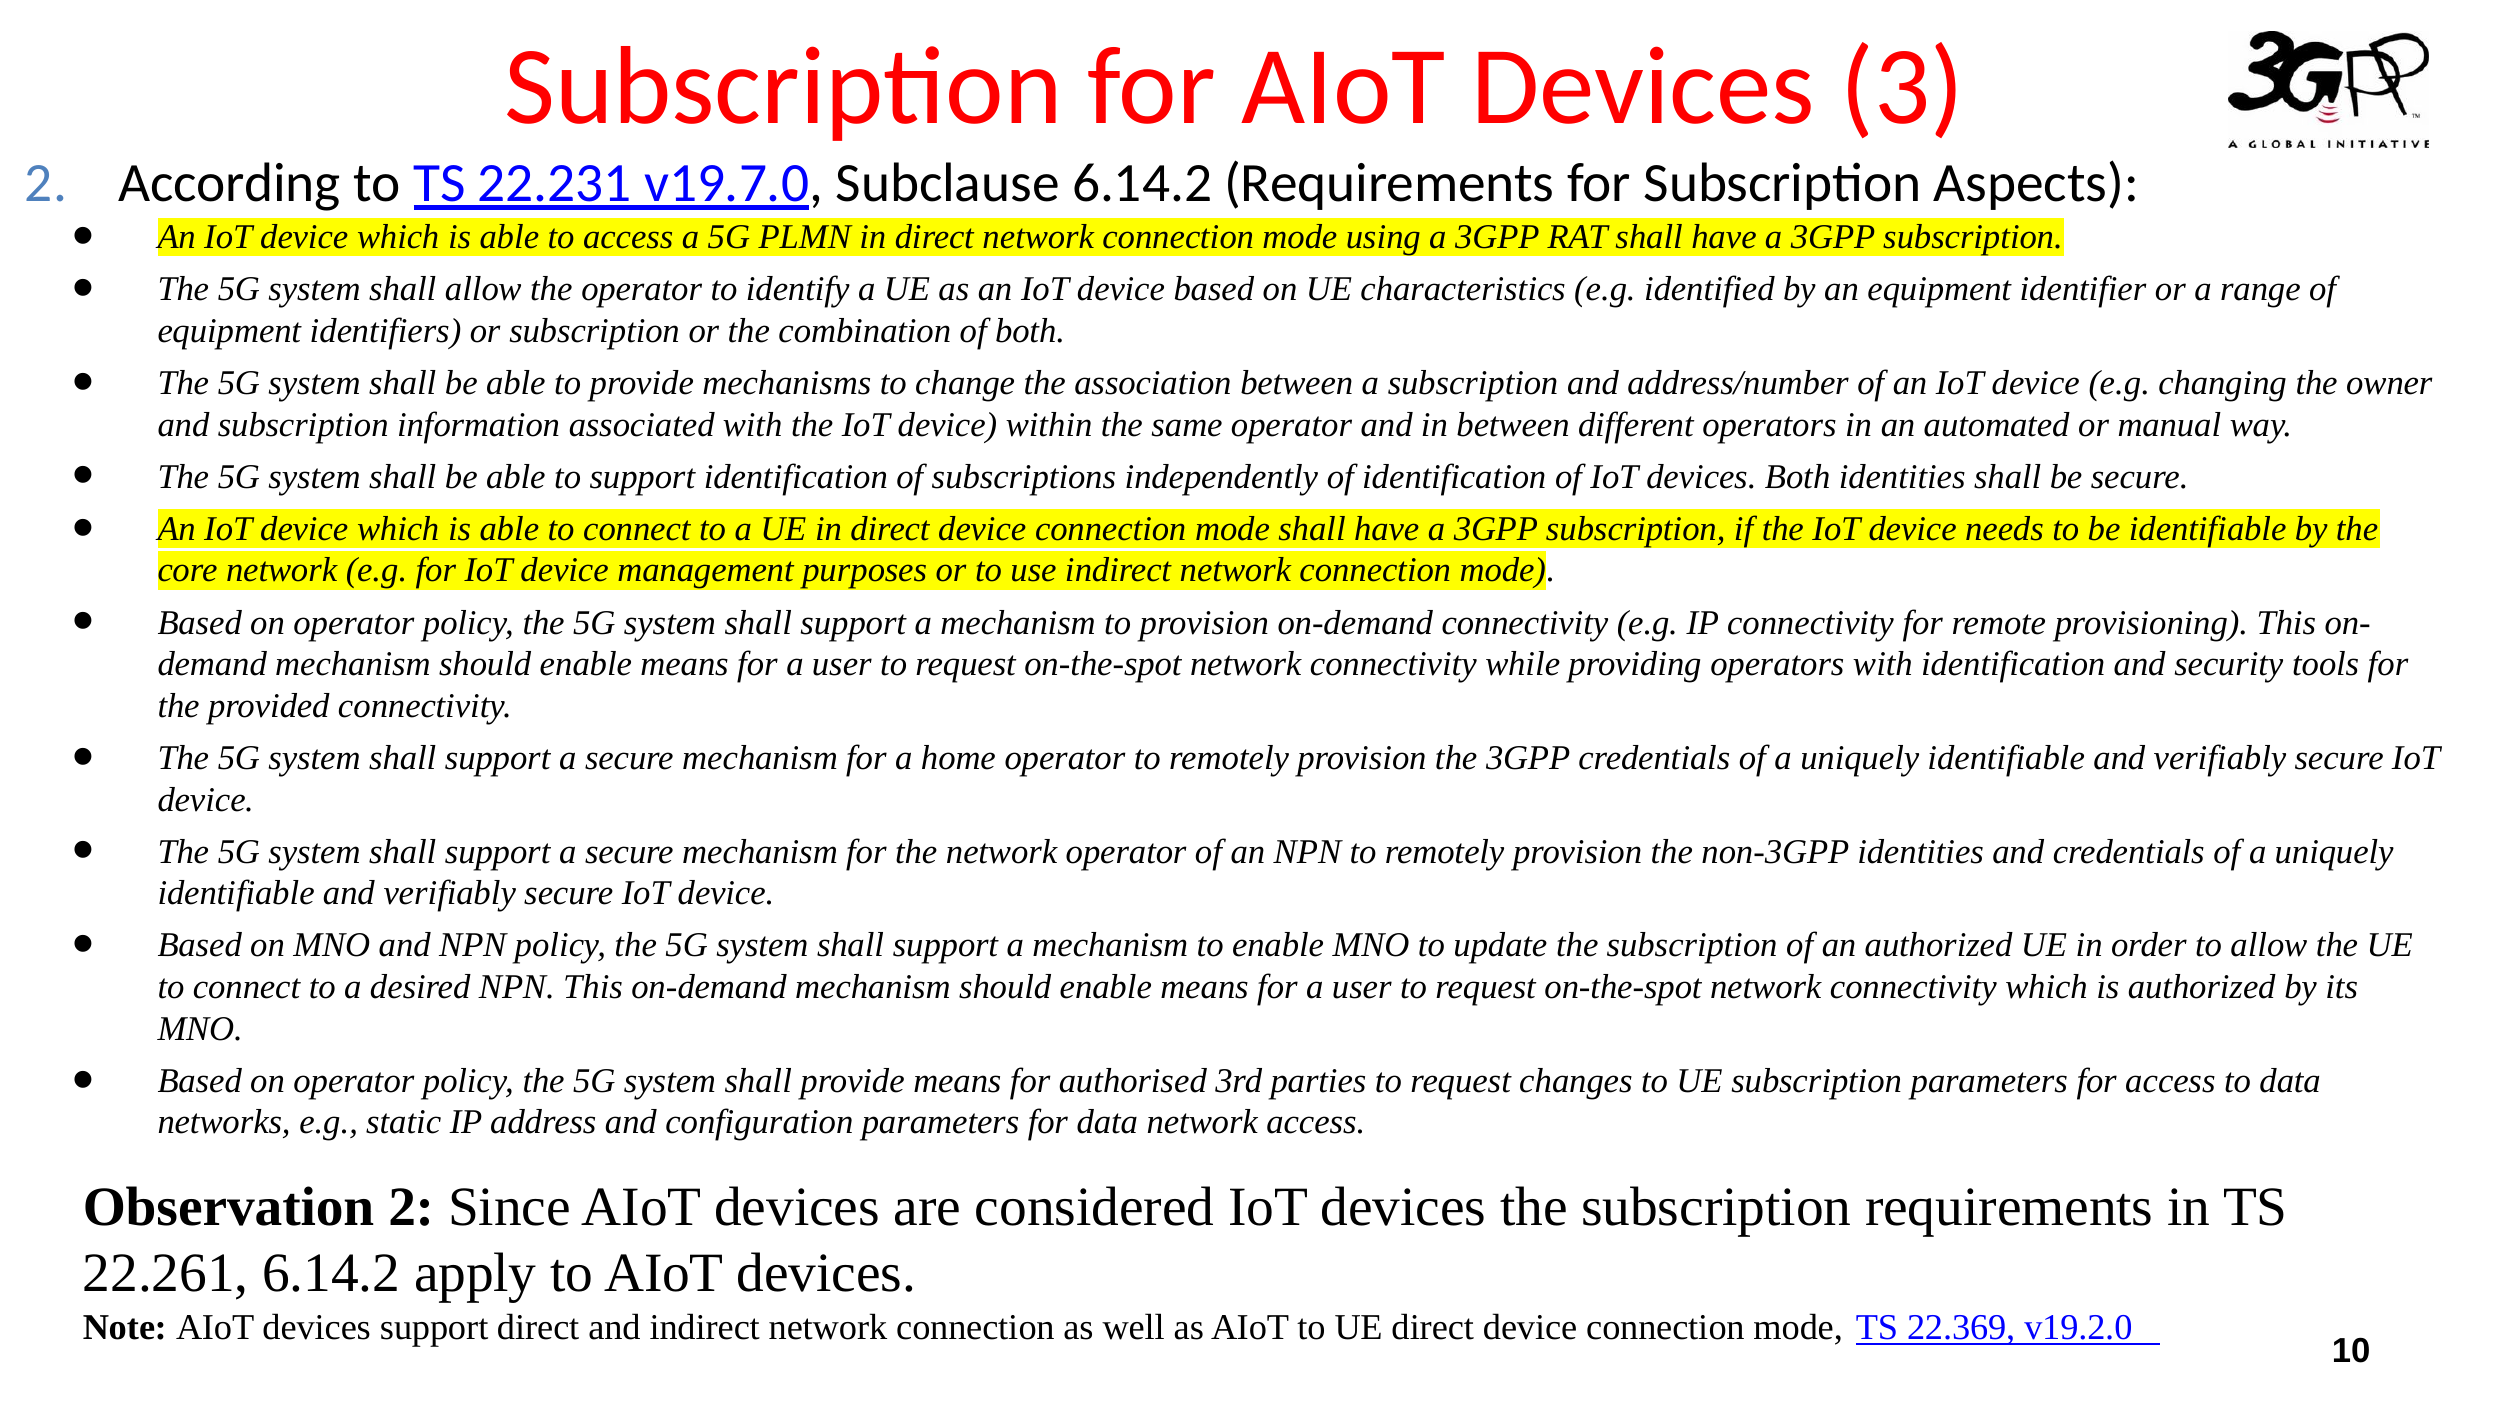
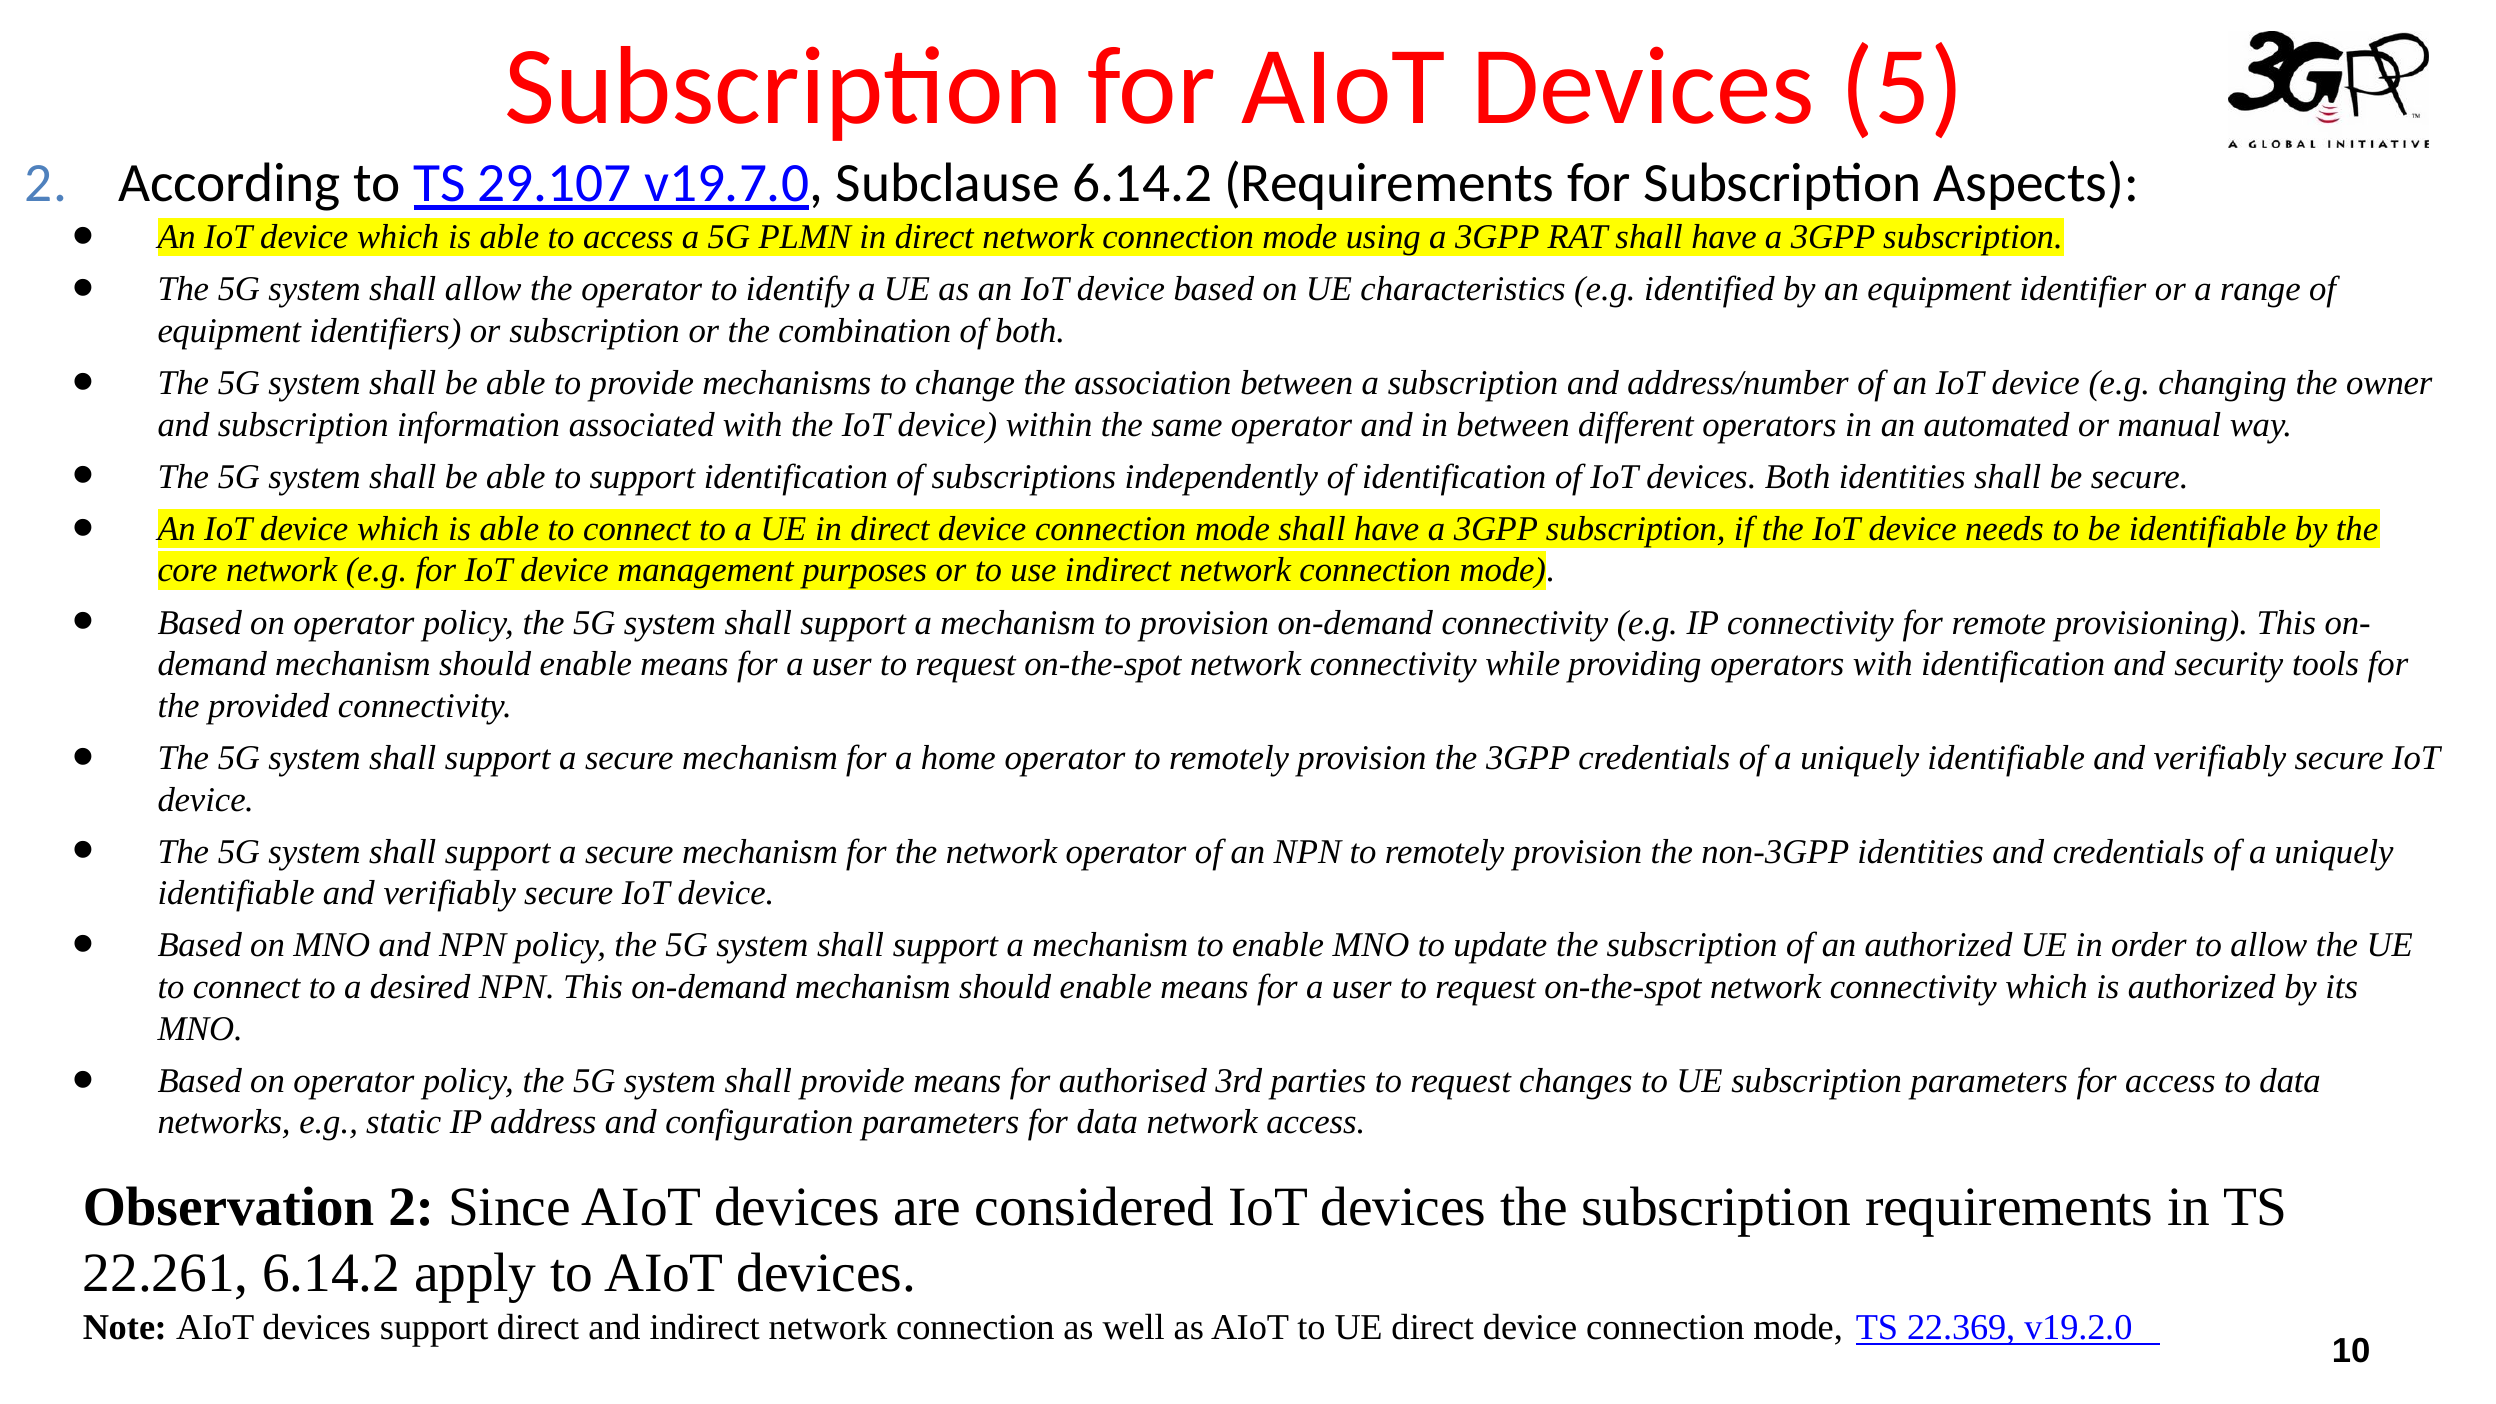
3: 3 -> 5 (1902, 87)
22.231: 22.231 -> 29.107 (555, 183)
